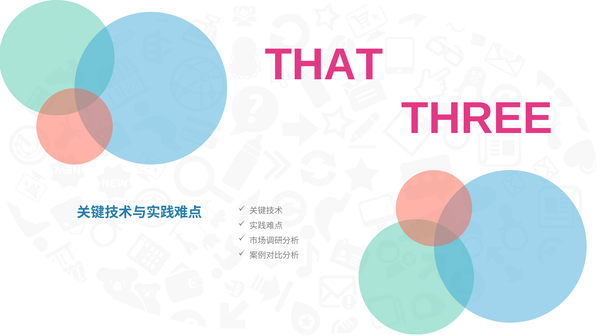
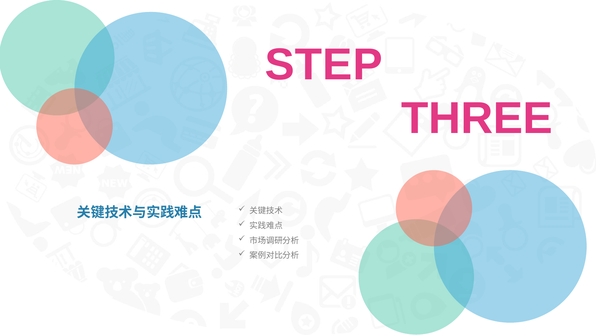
THAT: THAT -> STEP (324, 65)
